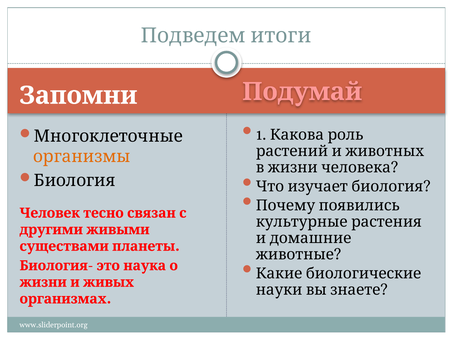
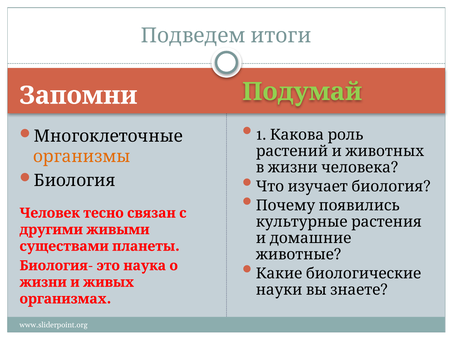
Подумай colour: pink -> light green (302, 92)
